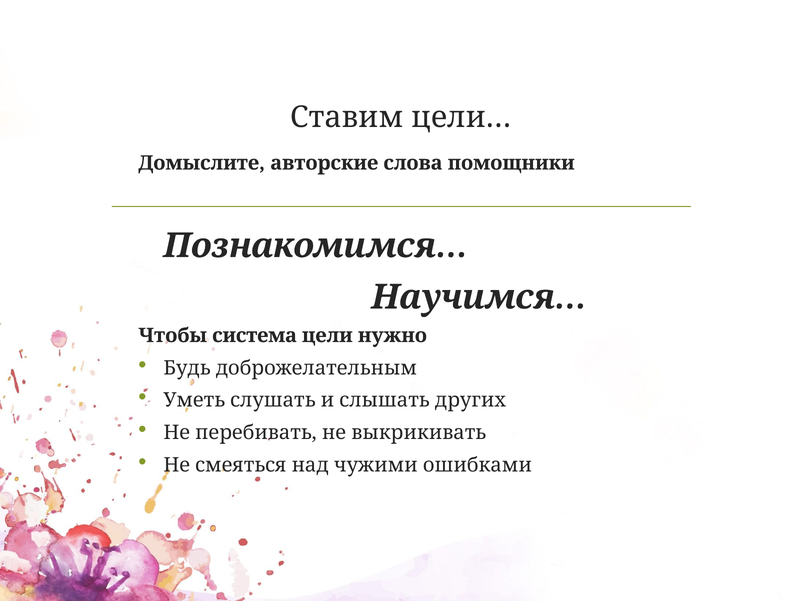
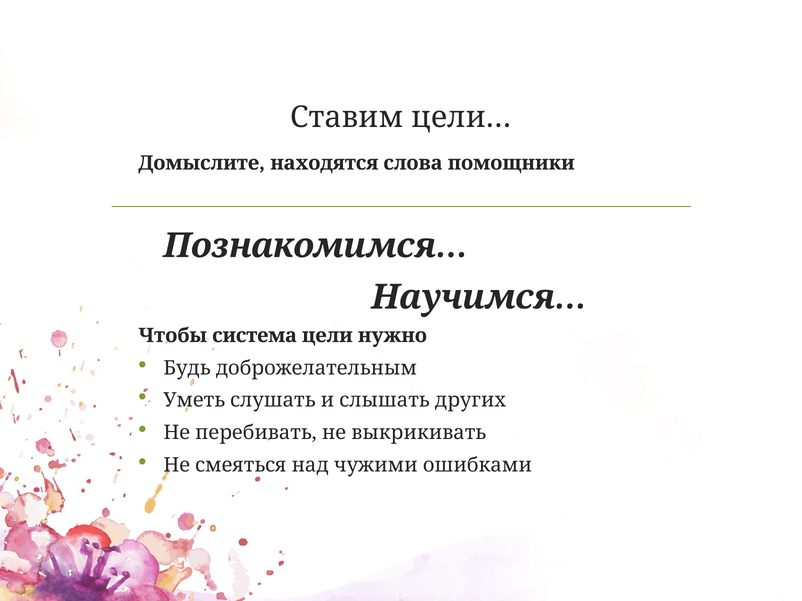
авторские: авторские -> находятся (324, 163)
